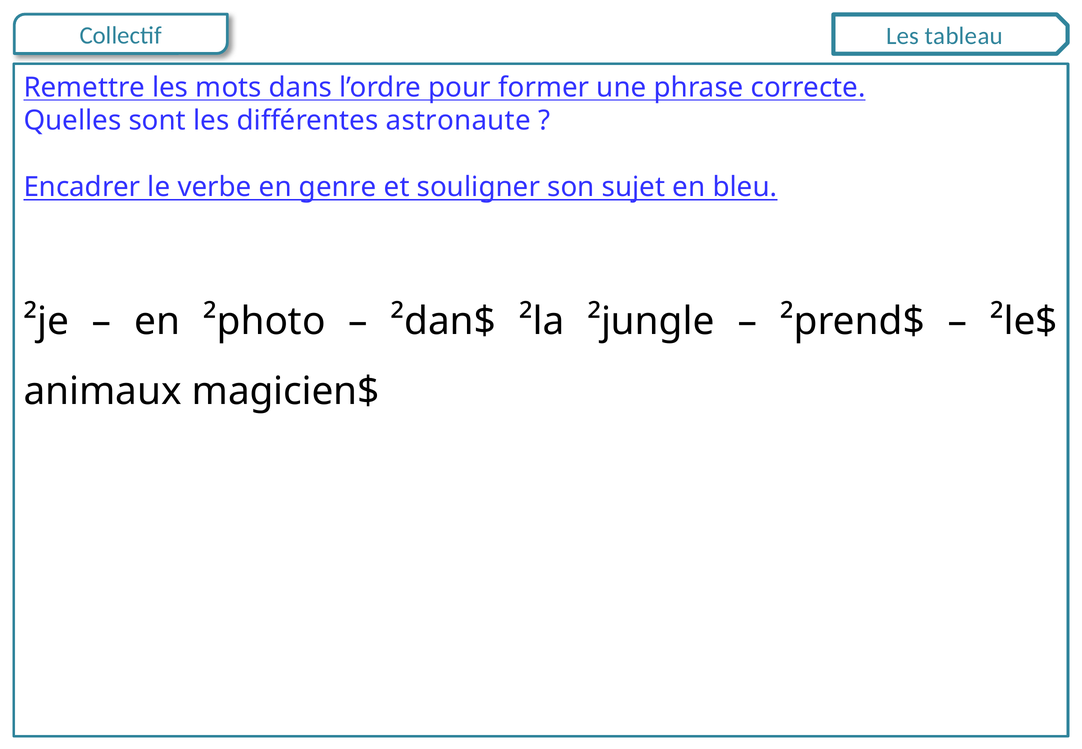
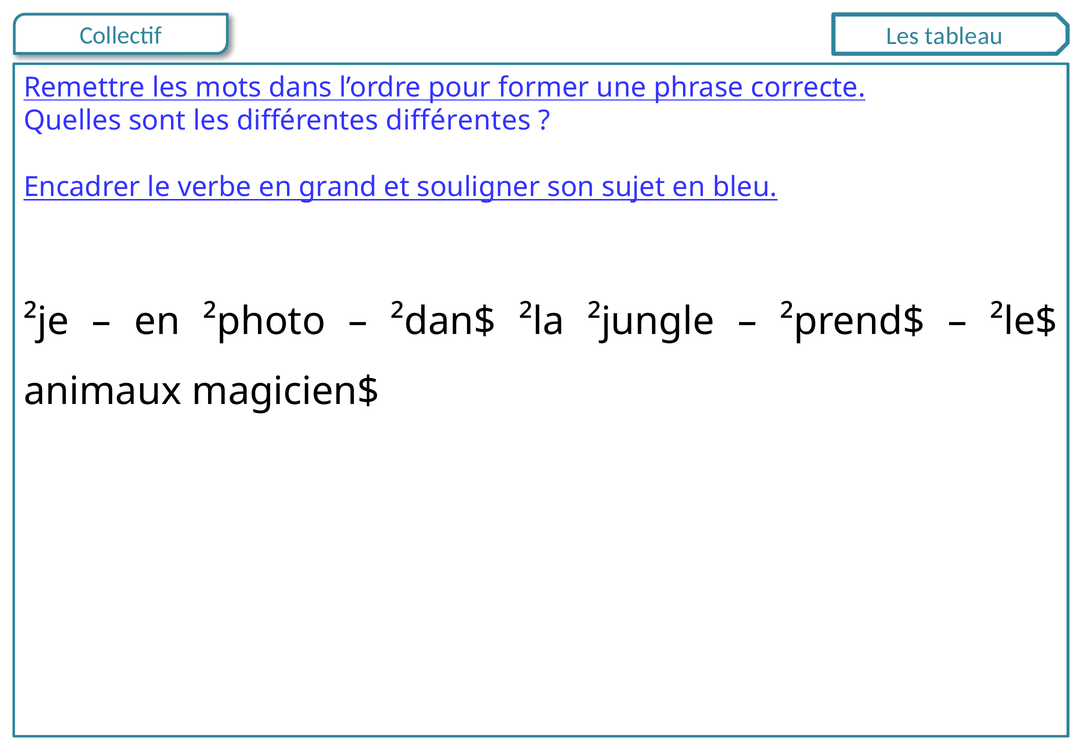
différentes astronaute: astronaute -> différentes (458, 121)
genre: genre -> grand (338, 187)
